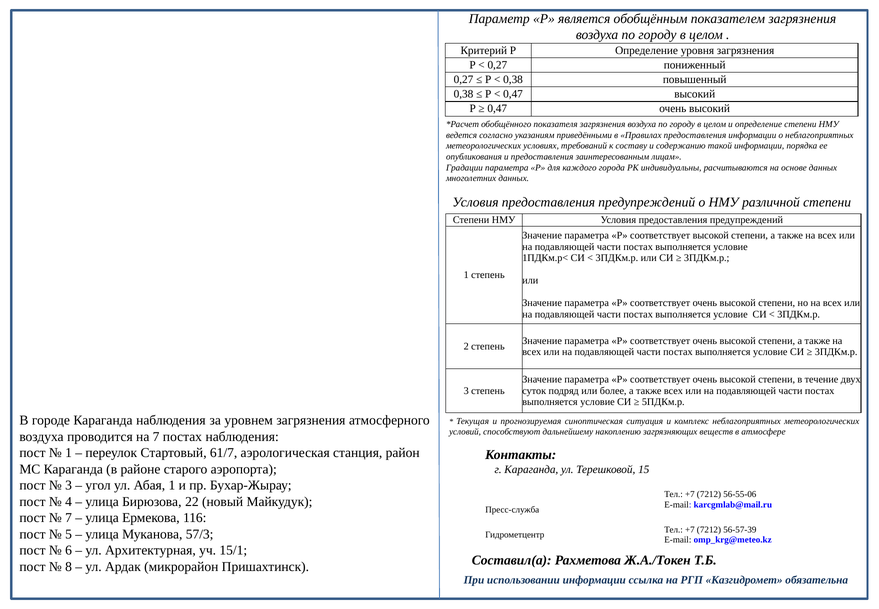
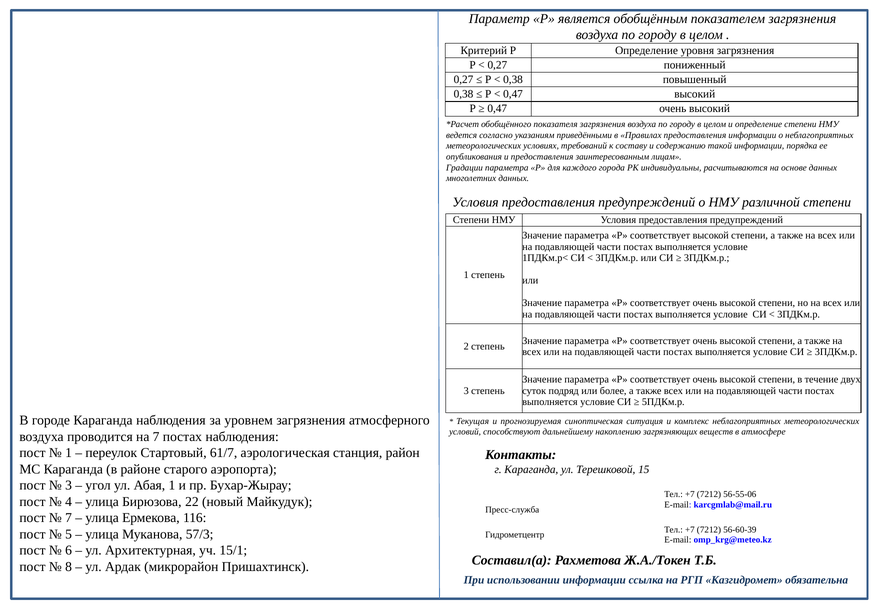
56-57-39: 56-57-39 -> 56-60-39 (740, 529)
